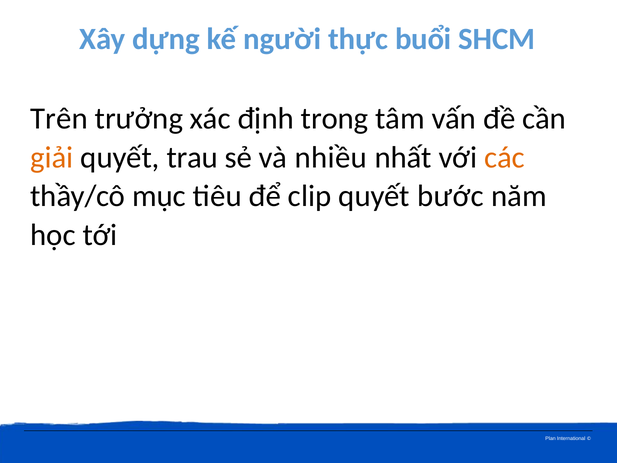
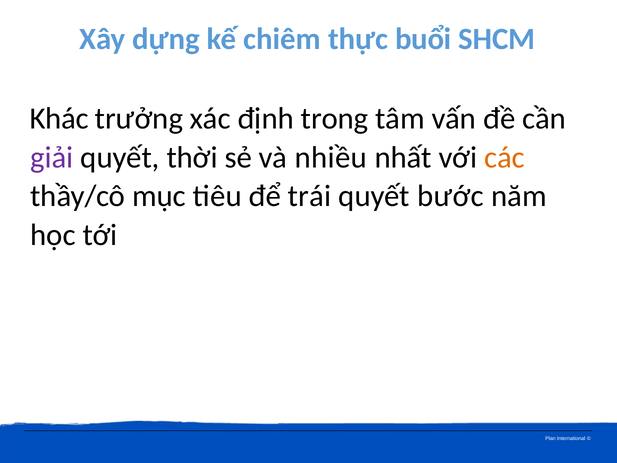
người: người -> chiêm (282, 39)
Trên: Trên -> Khác (59, 118)
giải colour: orange -> purple (52, 157)
trau: trau -> thời (192, 157)
clip: clip -> trái (310, 196)
